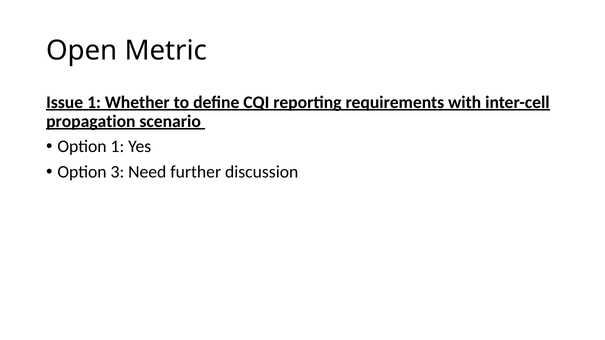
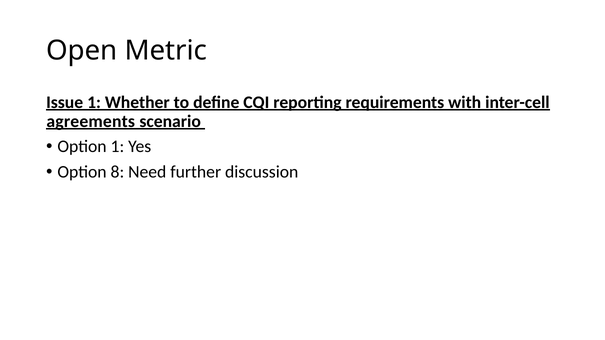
propagation: propagation -> agreements (91, 121)
3: 3 -> 8 (117, 172)
